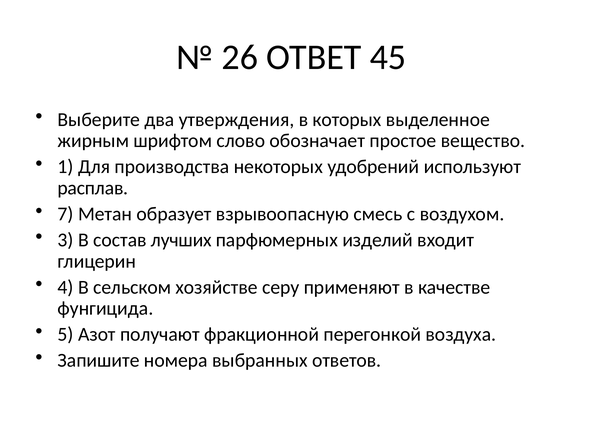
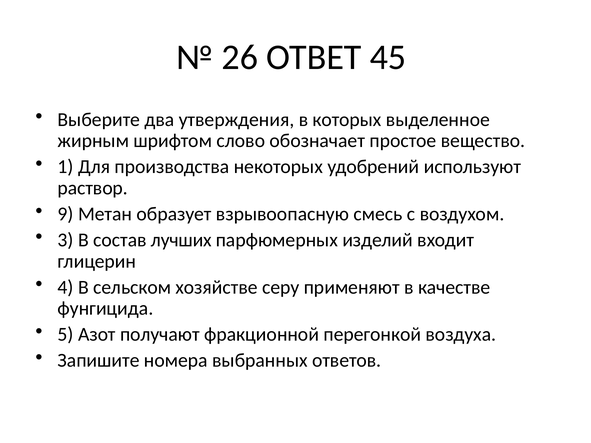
расплав: расплав -> раствор (93, 188)
7: 7 -> 9 (66, 214)
